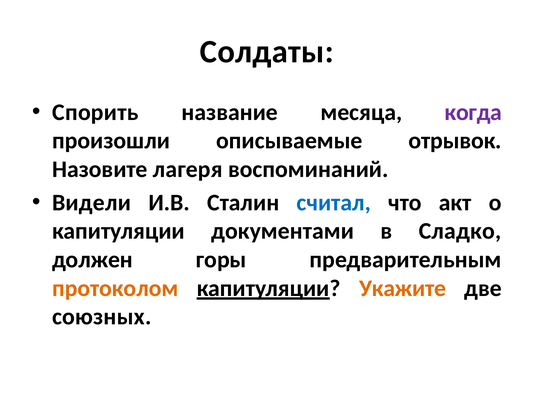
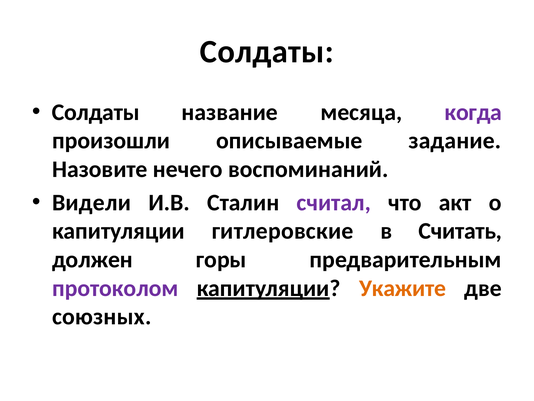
Спорить: Спорить -> Солдаты (96, 112)
отрывок: отрывок -> задание (455, 141)
лагеря: лагеря -> нечего (188, 169)
считал colour: blue -> purple (334, 202)
документами: документами -> гитлеровские (283, 231)
Сладко: Сладко -> Считать (460, 231)
протоколом colour: orange -> purple (115, 288)
